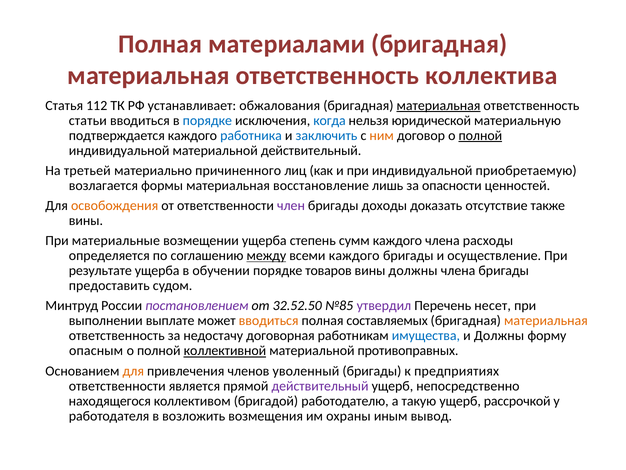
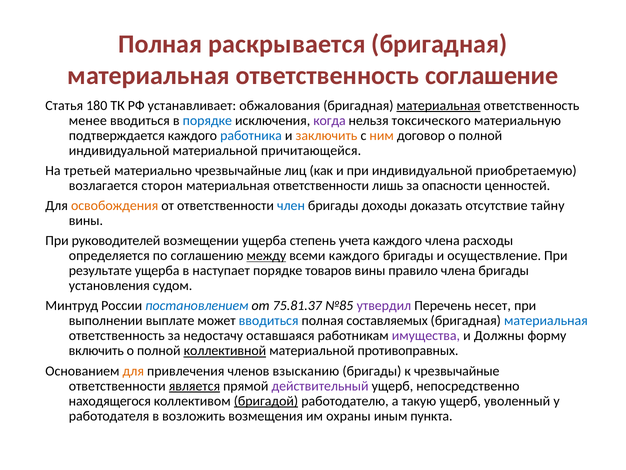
материалами: материалами -> раскрывается (287, 44)
коллектива: коллектива -> соглашение (492, 75)
112: 112 -> 180 (97, 105)
статьи: статьи -> менее (88, 120)
когда colour: blue -> purple (329, 120)
юридической: юридической -> токсического (431, 120)
заключить colour: blue -> orange (326, 135)
полной underline: present -> none (480, 135)
материальной действительный: действительный -> причитающейся (311, 150)
материально причиненного: причиненного -> чрезвычайные (238, 170)
формы: формы -> сторон (162, 185)
материальная восстановление: восстановление -> ответственности (321, 185)
член colour: purple -> blue (291, 205)
также: также -> тайну (548, 205)
материальные: материальные -> руководителей (116, 240)
сумм: сумм -> учета (354, 240)
обучении: обучении -> наступает (221, 270)
вины должны: должны -> правило (413, 270)
предоставить: предоставить -> установления (109, 285)
постановлением colour: purple -> blue (197, 305)
32.52.50: 32.52.50 -> 75.81.37 (297, 305)
вводиться colour: orange -> blue (269, 320)
материальная colour: orange -> blue (546, 320)
договорная: договорная -> оставшаяся (280, 335)
имущества colour: blue -> purple (426, 335)
опасным: опасным -> включить (96, 351)
уволенный: уволенный -> взысканию (306, 371)
к предприятиях: предприятиях -> чрезвычайные (457, 371)
является underline: none -> present (194, 386)
бригадой underline: none -> present (266, 401)
рассрочкой: рассрочкой -> уволенный (517, 401)
вывод: вывод -> пункта (431, 416)
